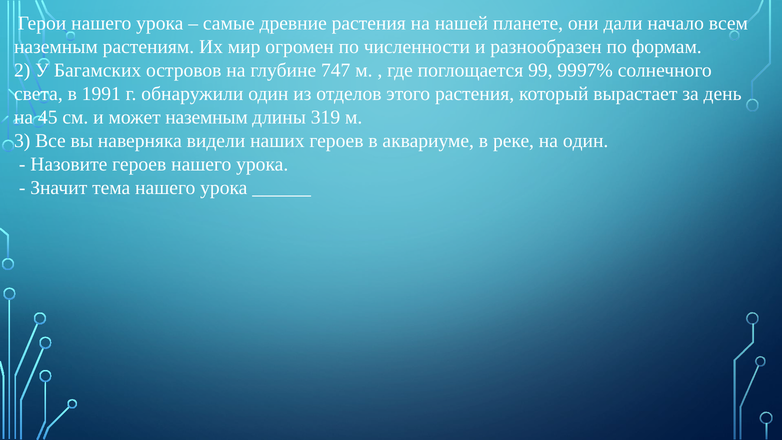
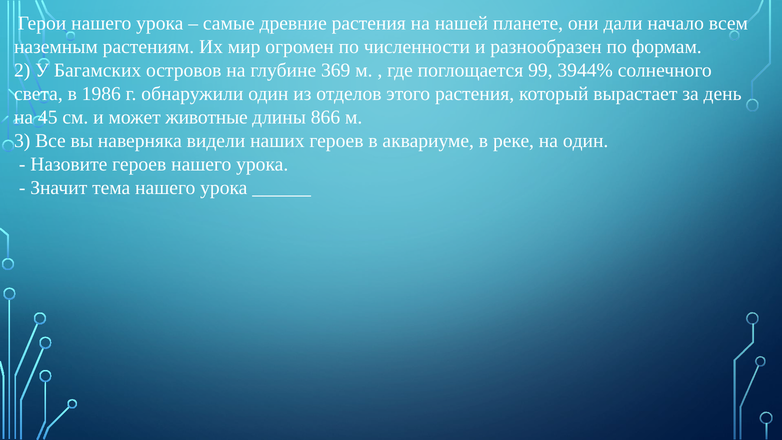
747: 747 -> 369 (336, 70)
9997%: 9997% -> 3944% (585, 70)
1991: 1991 -> 1986 (101, 94)
может наземным: наземным -> животные (207, 117)
319: 319 -> 866 (326, 117)
